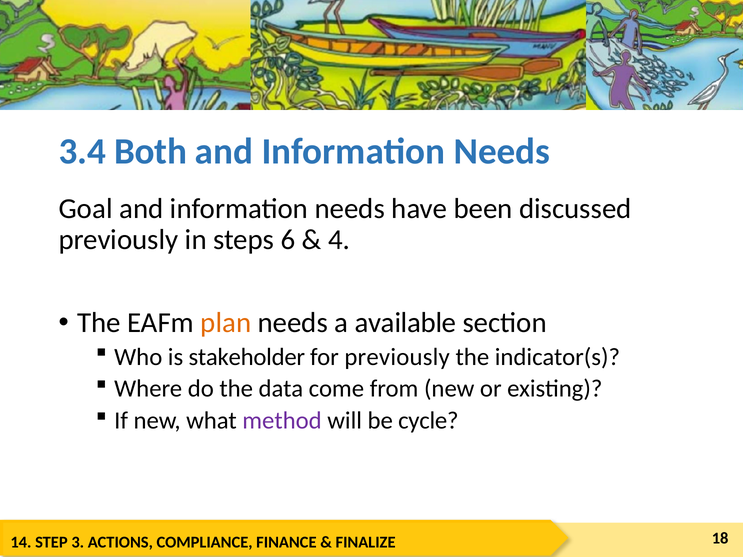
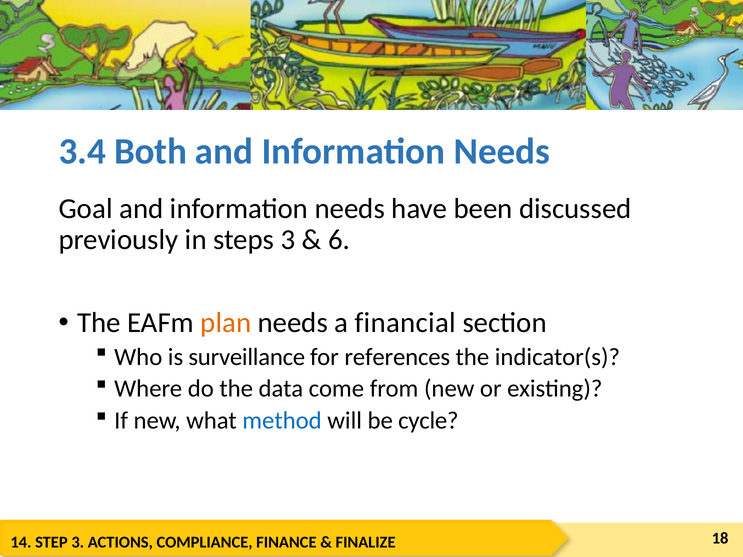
steps 6: 6 -> 3 (288, 240)
4: 4 -> 6 (339, 240)
available: available -> financial (405, 323)
stakeholder: stakeholder -> surveillance (247, 357)
for previously: previously -> references (397, 357)
method colour: purple -> blue (282, 421)
